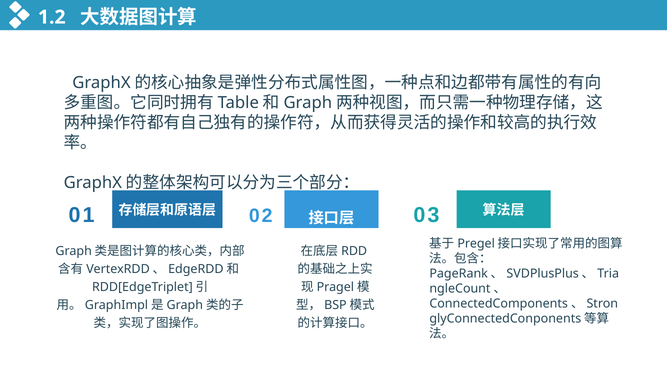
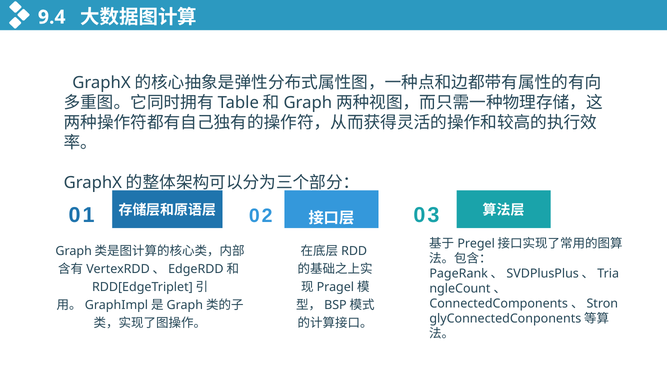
1.2: 1.2 -> 9.4 (52, 17)
